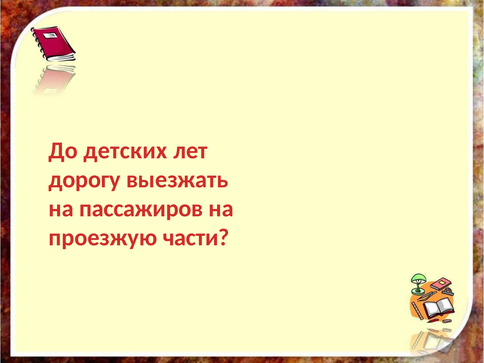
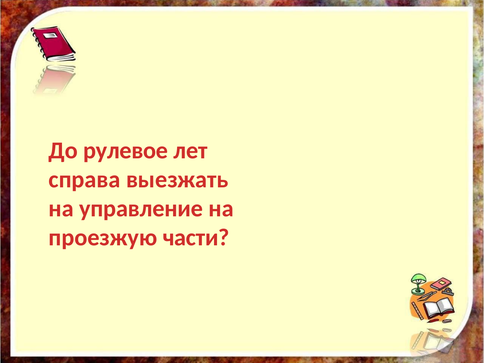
детских: детских -> рулевое (126, 151)
дорогу: дорогу -> справа (85, 180)
пассажиров: пассажиров -> управление (141, 209)
